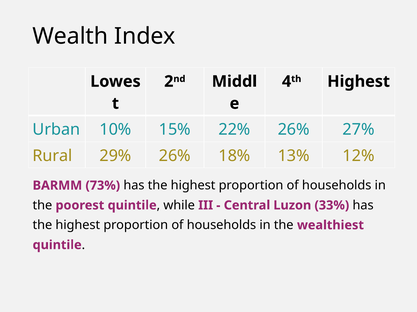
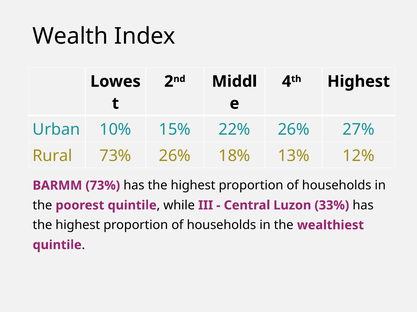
Rural 29%: 29% -> 73% (115, 156)
